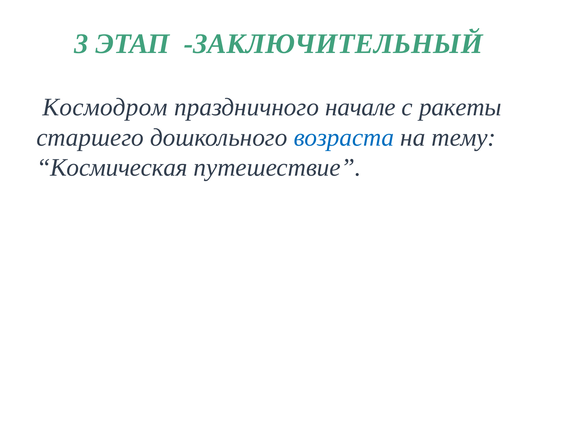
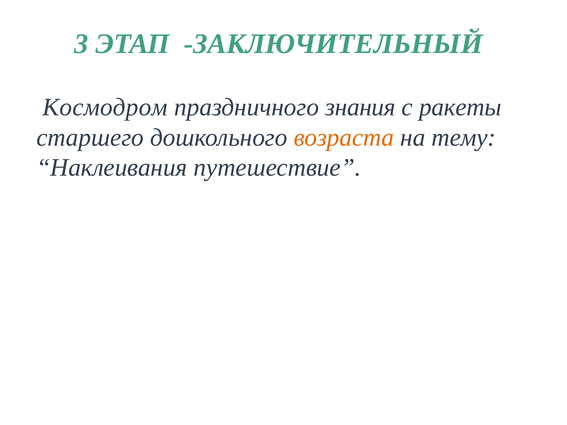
начале: начале -> знания (360, 107)
возраста colour: blue -> orange (344, 137)
Космическая: Космическая -> Наклеивания (112, 168)
